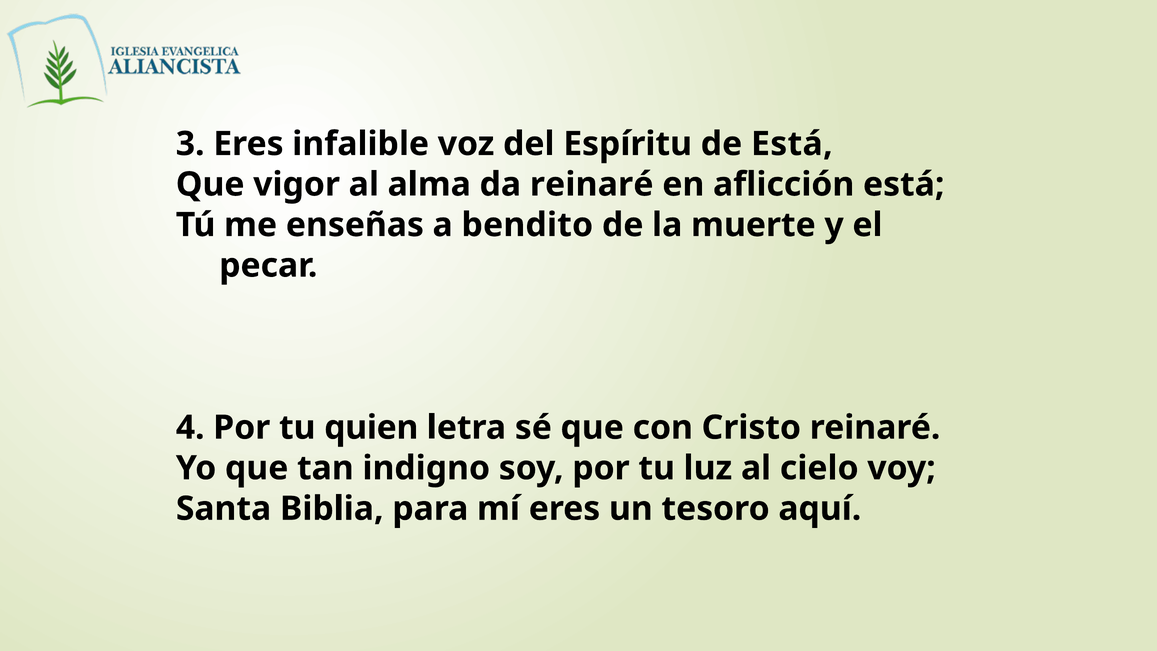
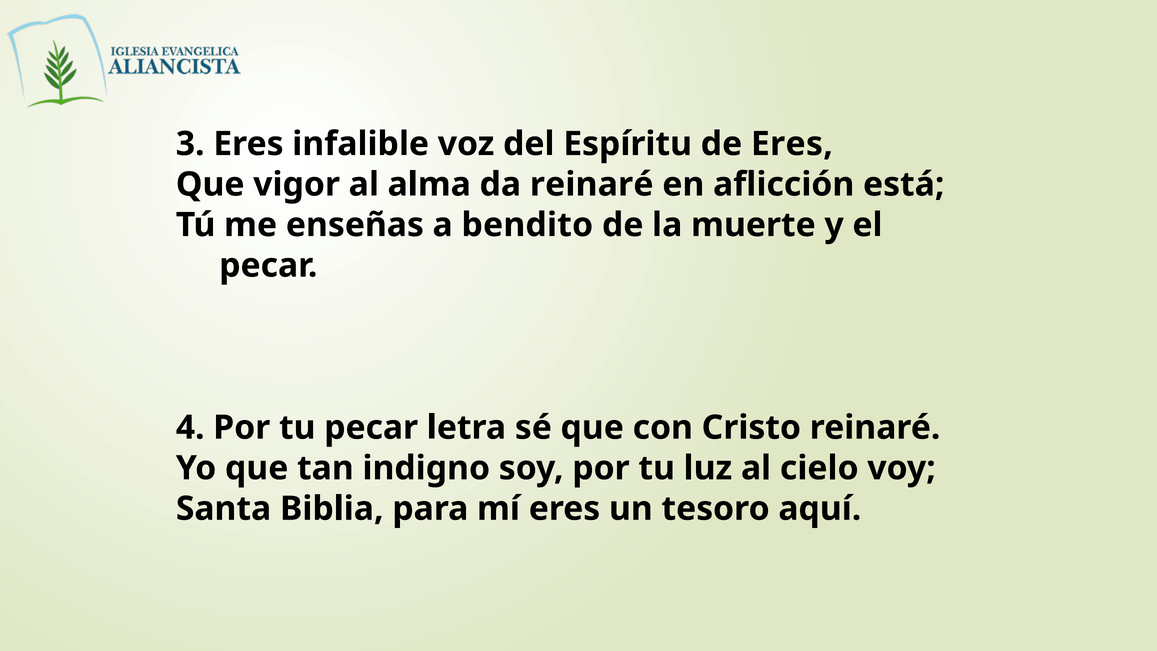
de Está: Está -> Eres (792, 144)
tu quien: quien -> pecar (371, 427)
